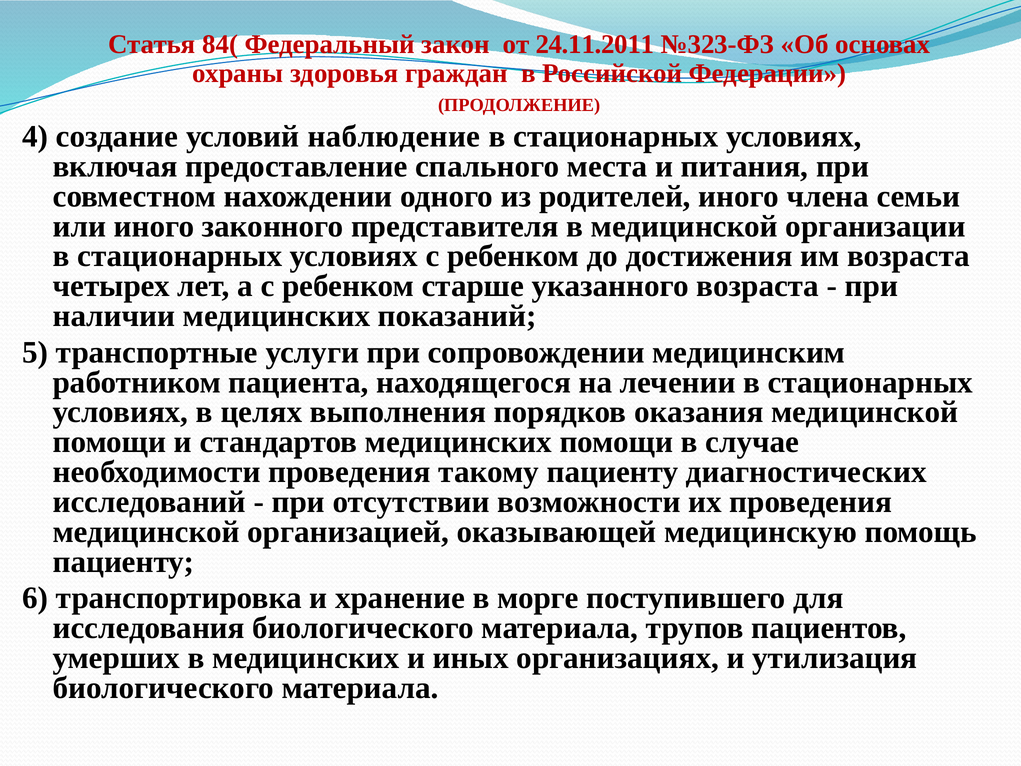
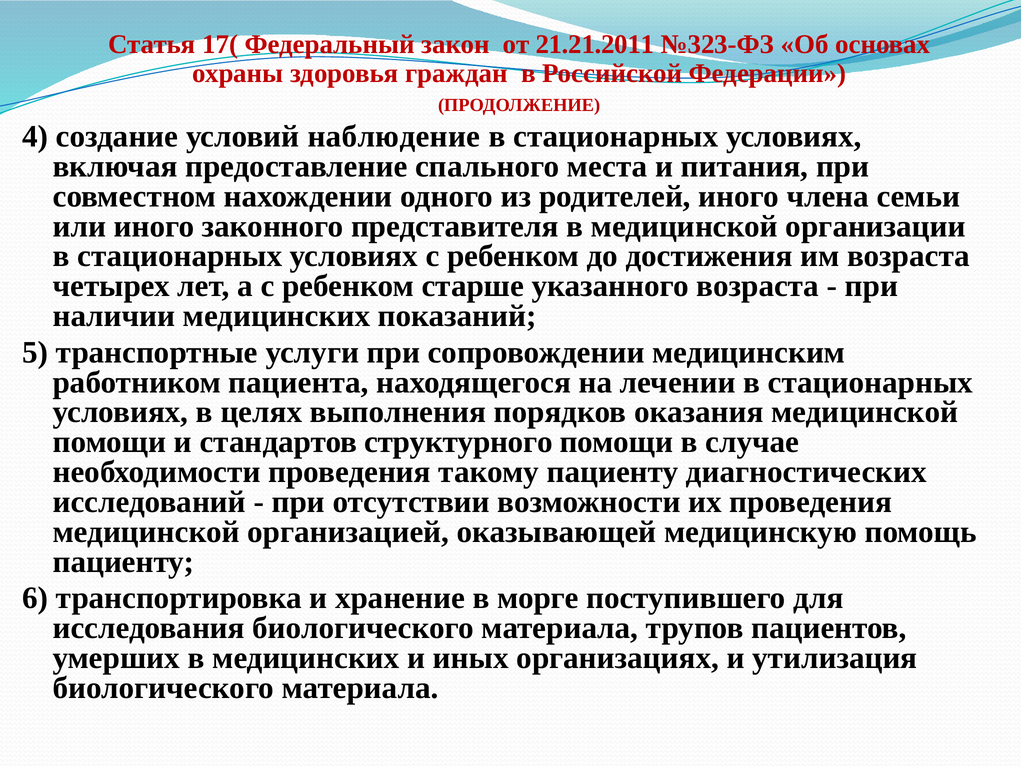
84(: 84( -> 17( (220, 44)
24.11.2011: 24.11.2011 -> 21.21.2011 (595, 44)
стандартов медицинских: медицинских -> структурного (459, 442)
